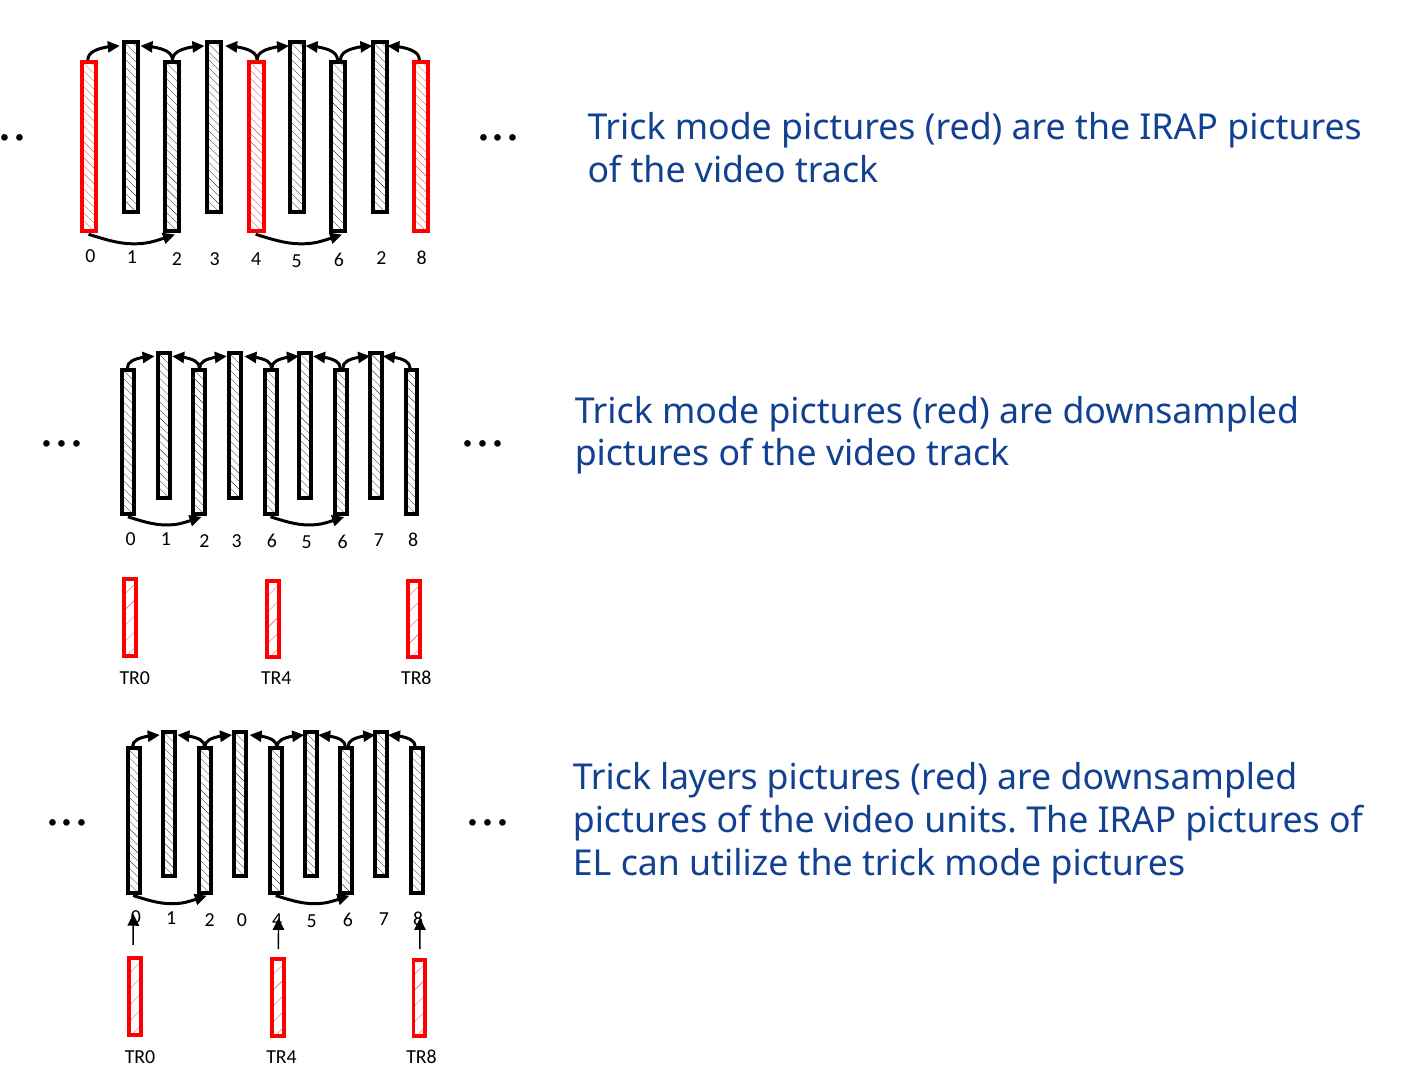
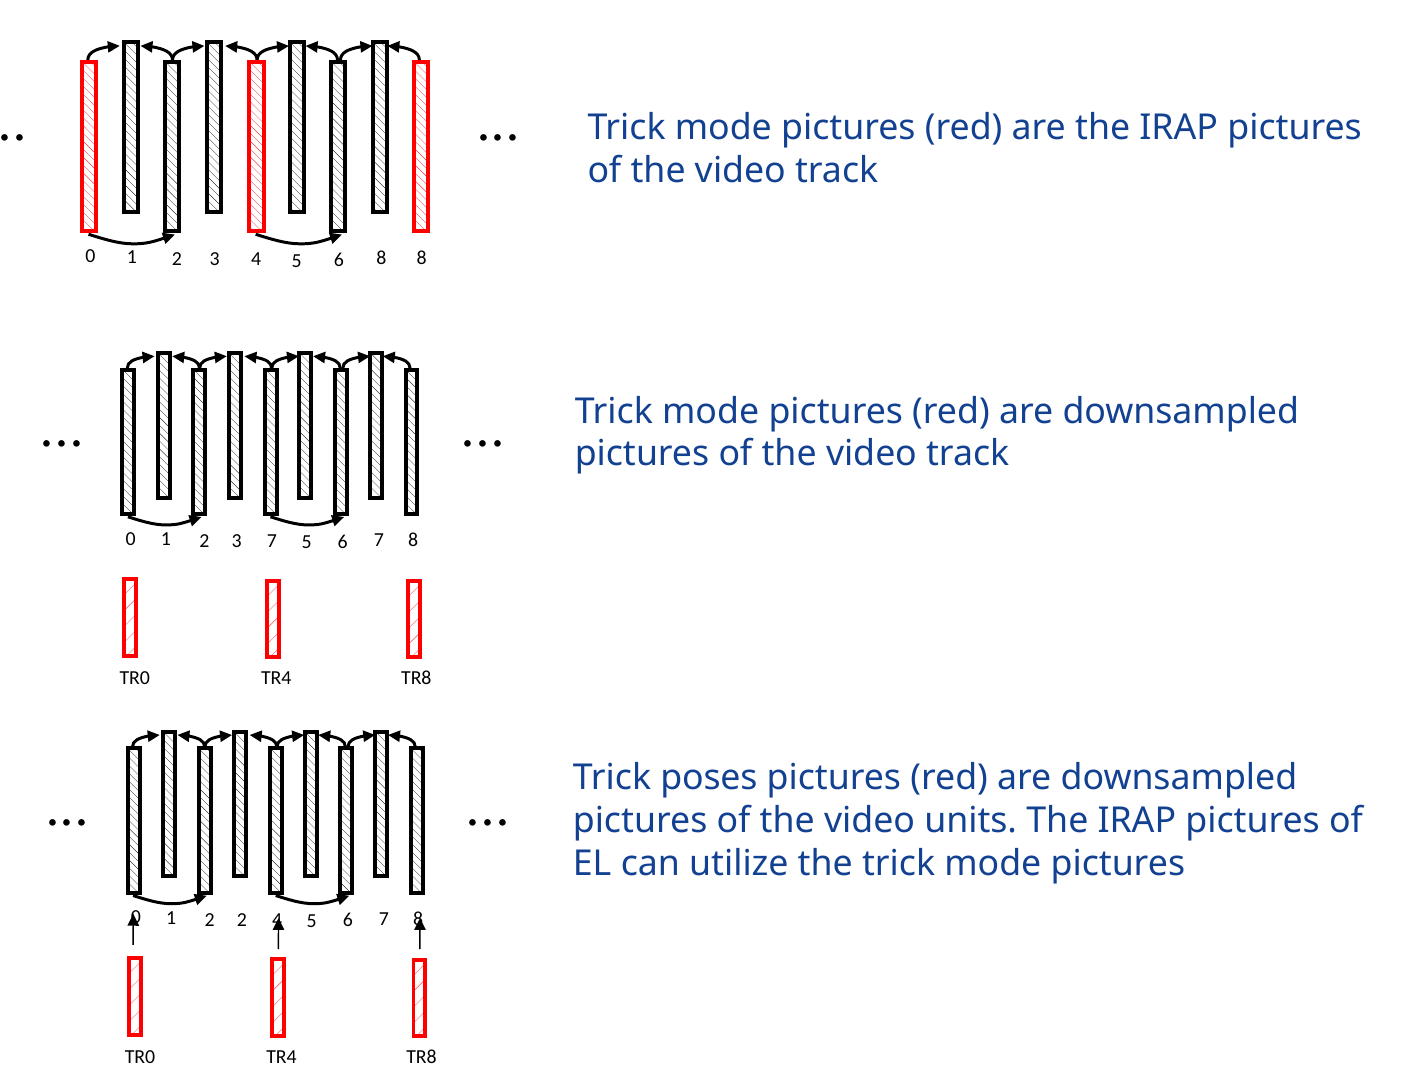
6 2: 2 -> 8 (381, 258)
3 6: 6 -> 7 (272, 541)
layers: layers -> poses (709, 778)
2 0: 0 -> 2 (242, 920)
